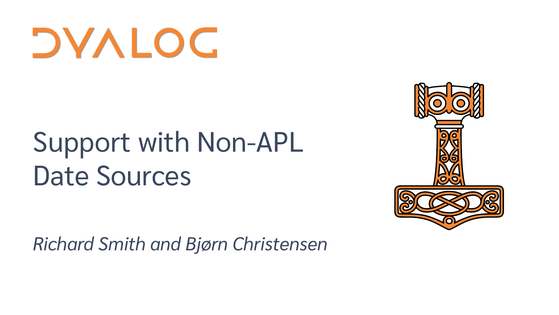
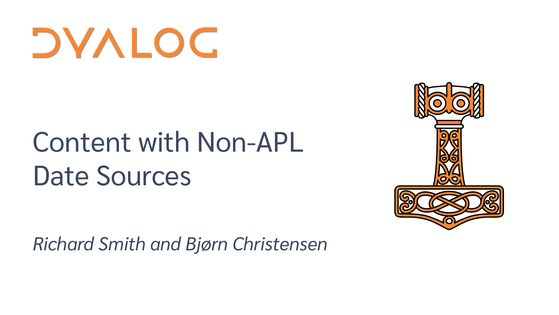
Support: Support -> Content (82, 142)
